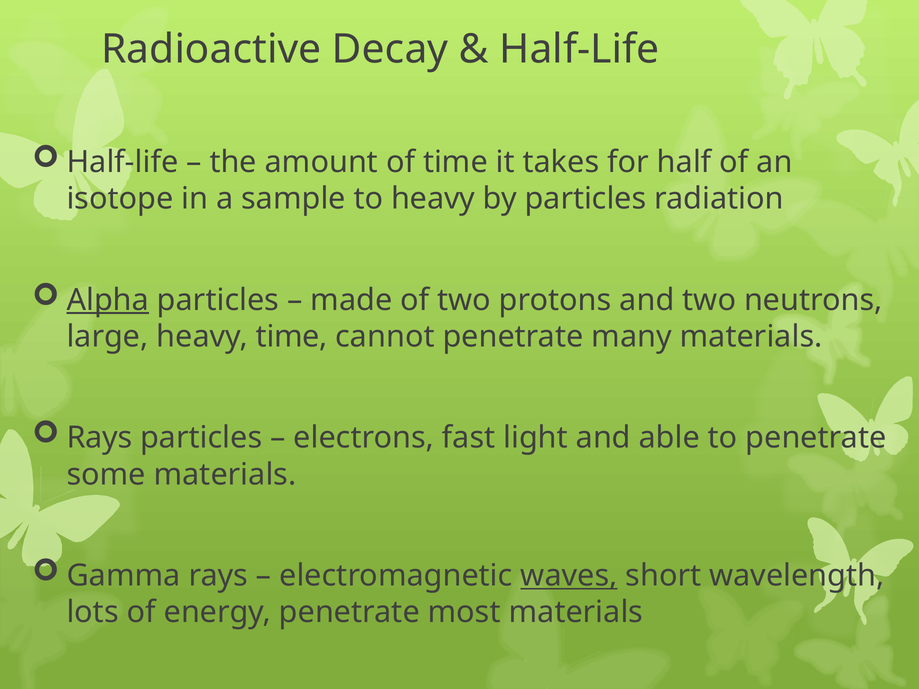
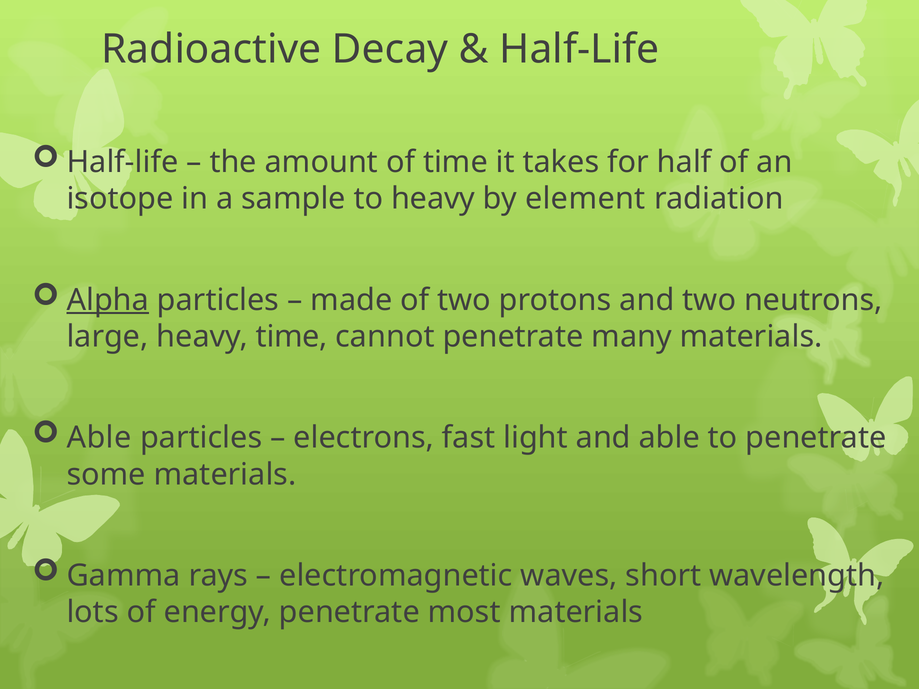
by particles: particles -> element (585, 199)
Rays: Rays -> Able (99, 438)
waves underline: present -> none (569, 576)
